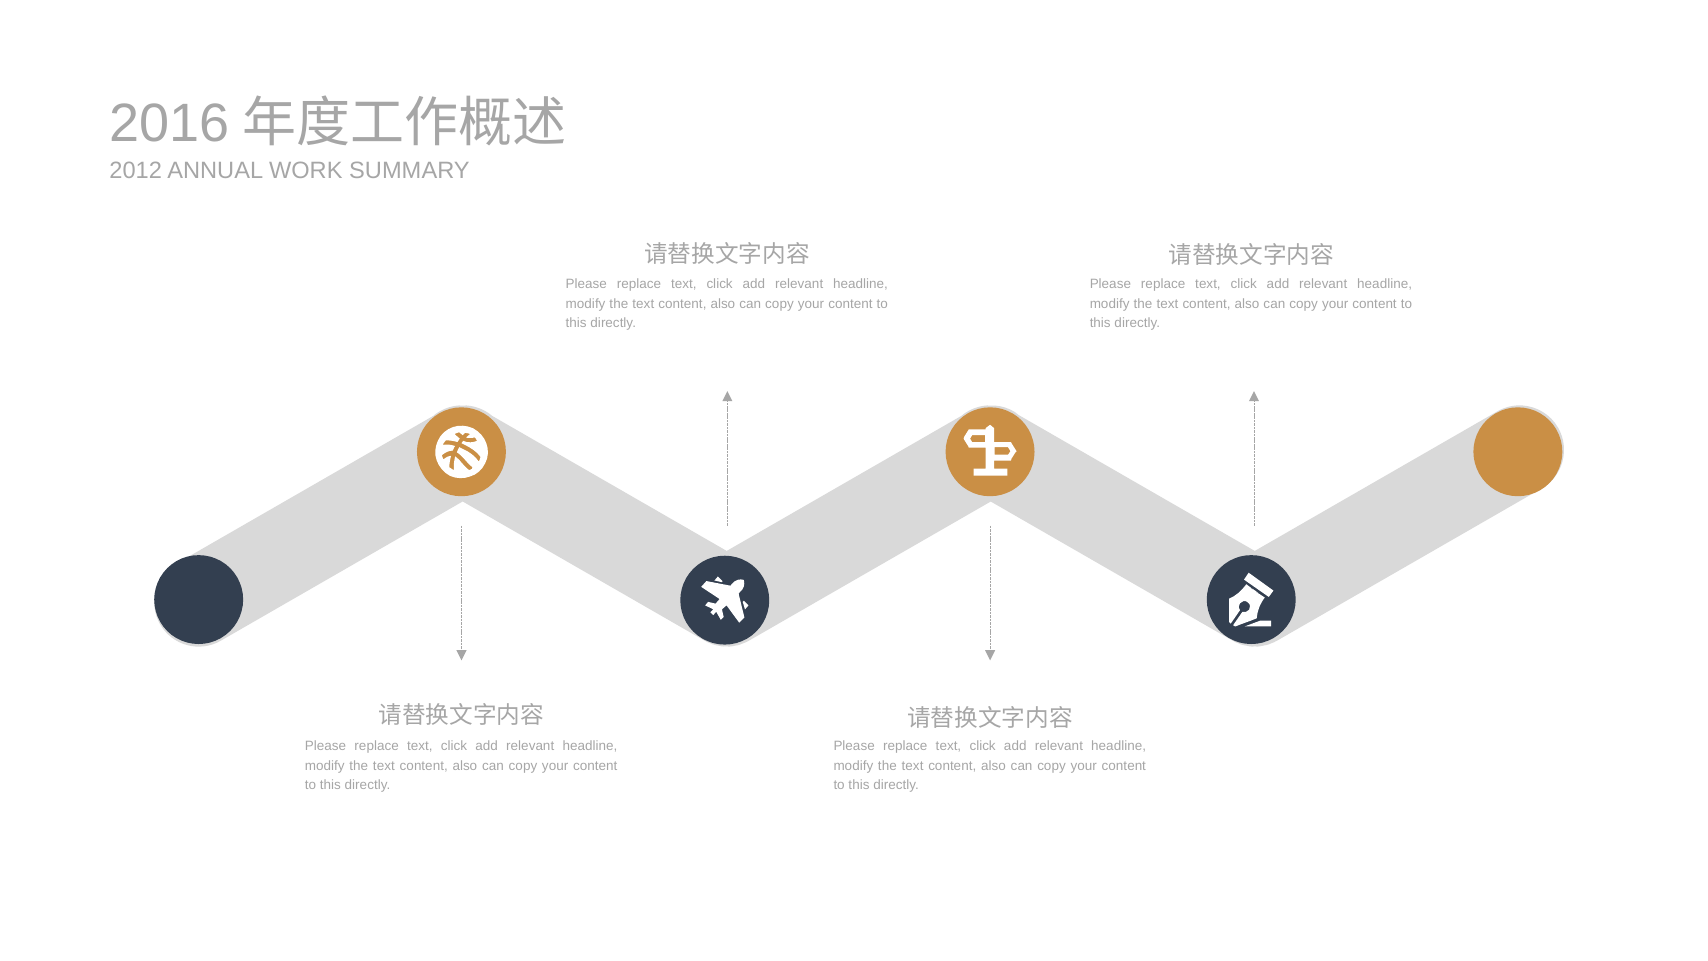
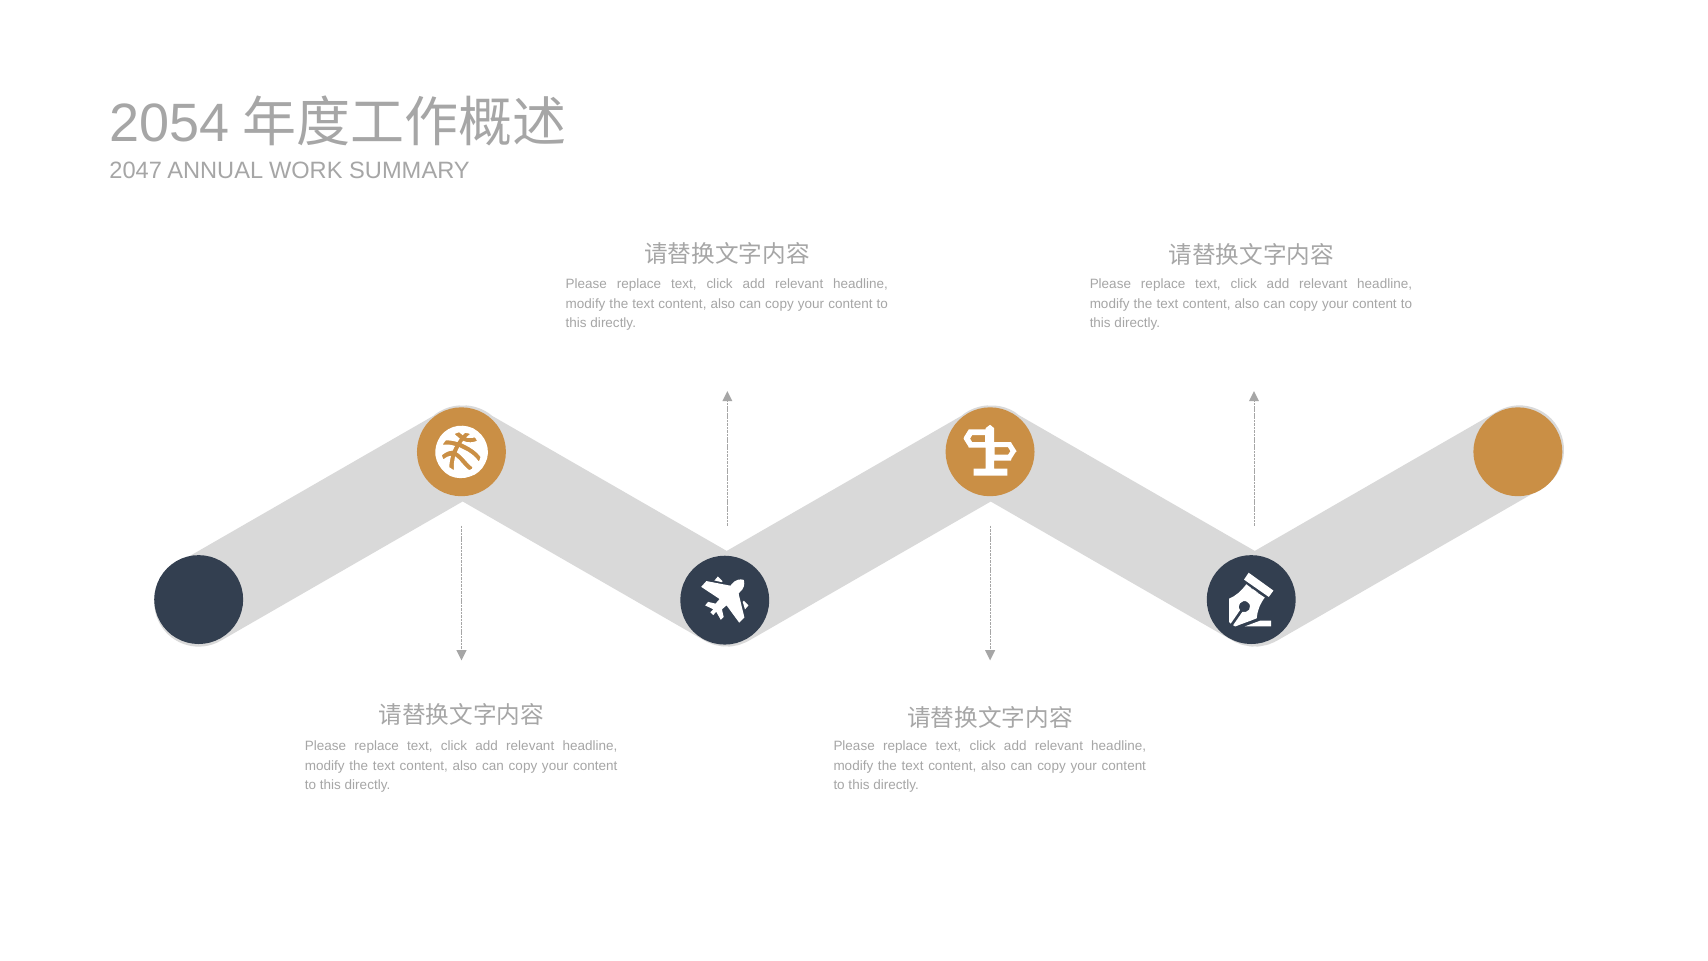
2016: 2016 -> 2054 (169, 124)
2012: 2012 -> 2047 (136, 171)
